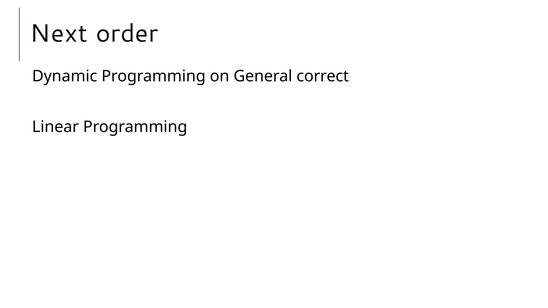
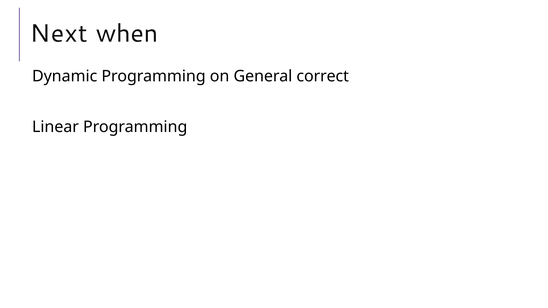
order: order -> when (127, 34)
